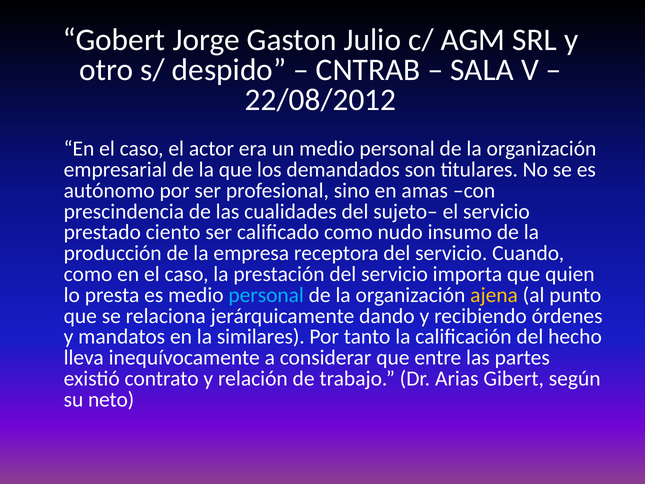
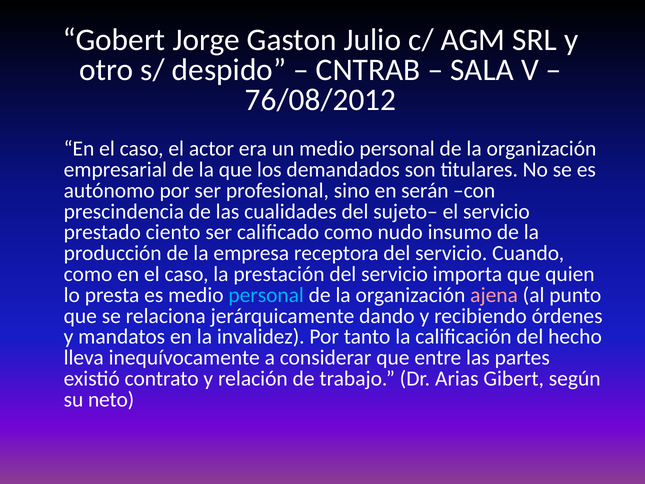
22/08/2012: 22/08/2012 -> 76/08/2012 (321, 100)
amas: amas -> serán (425, 190)
ajena colour: yellow -> pink (494, 295)
similares: similares -> invalidez (261, 337)
